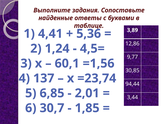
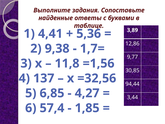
1,24: 1,24 -> 9,38 (57, 48)
4,5=: 4,5= -> 1,7= (92, 48)
60,1: 60,1 -> 11,8 (67, 63)
=23,74: =23,74 -> =32,56 (97, 78)
2,01: 2,01 -> 4,27 (87, 93)
30,7: 30,7 -> 57,4 (52, 108)
